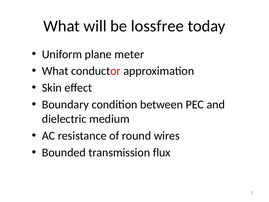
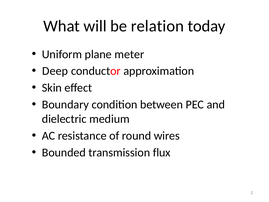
lossfree: lossfree -> relation (157, 26)
What: What -> Deep (55, 71)
